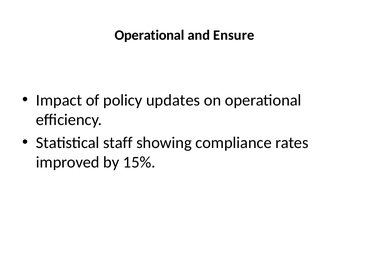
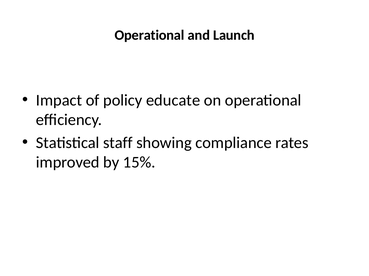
Ensure: Ensure -> Launch (234, 35)
updates: updates -> educate (173, 100)
